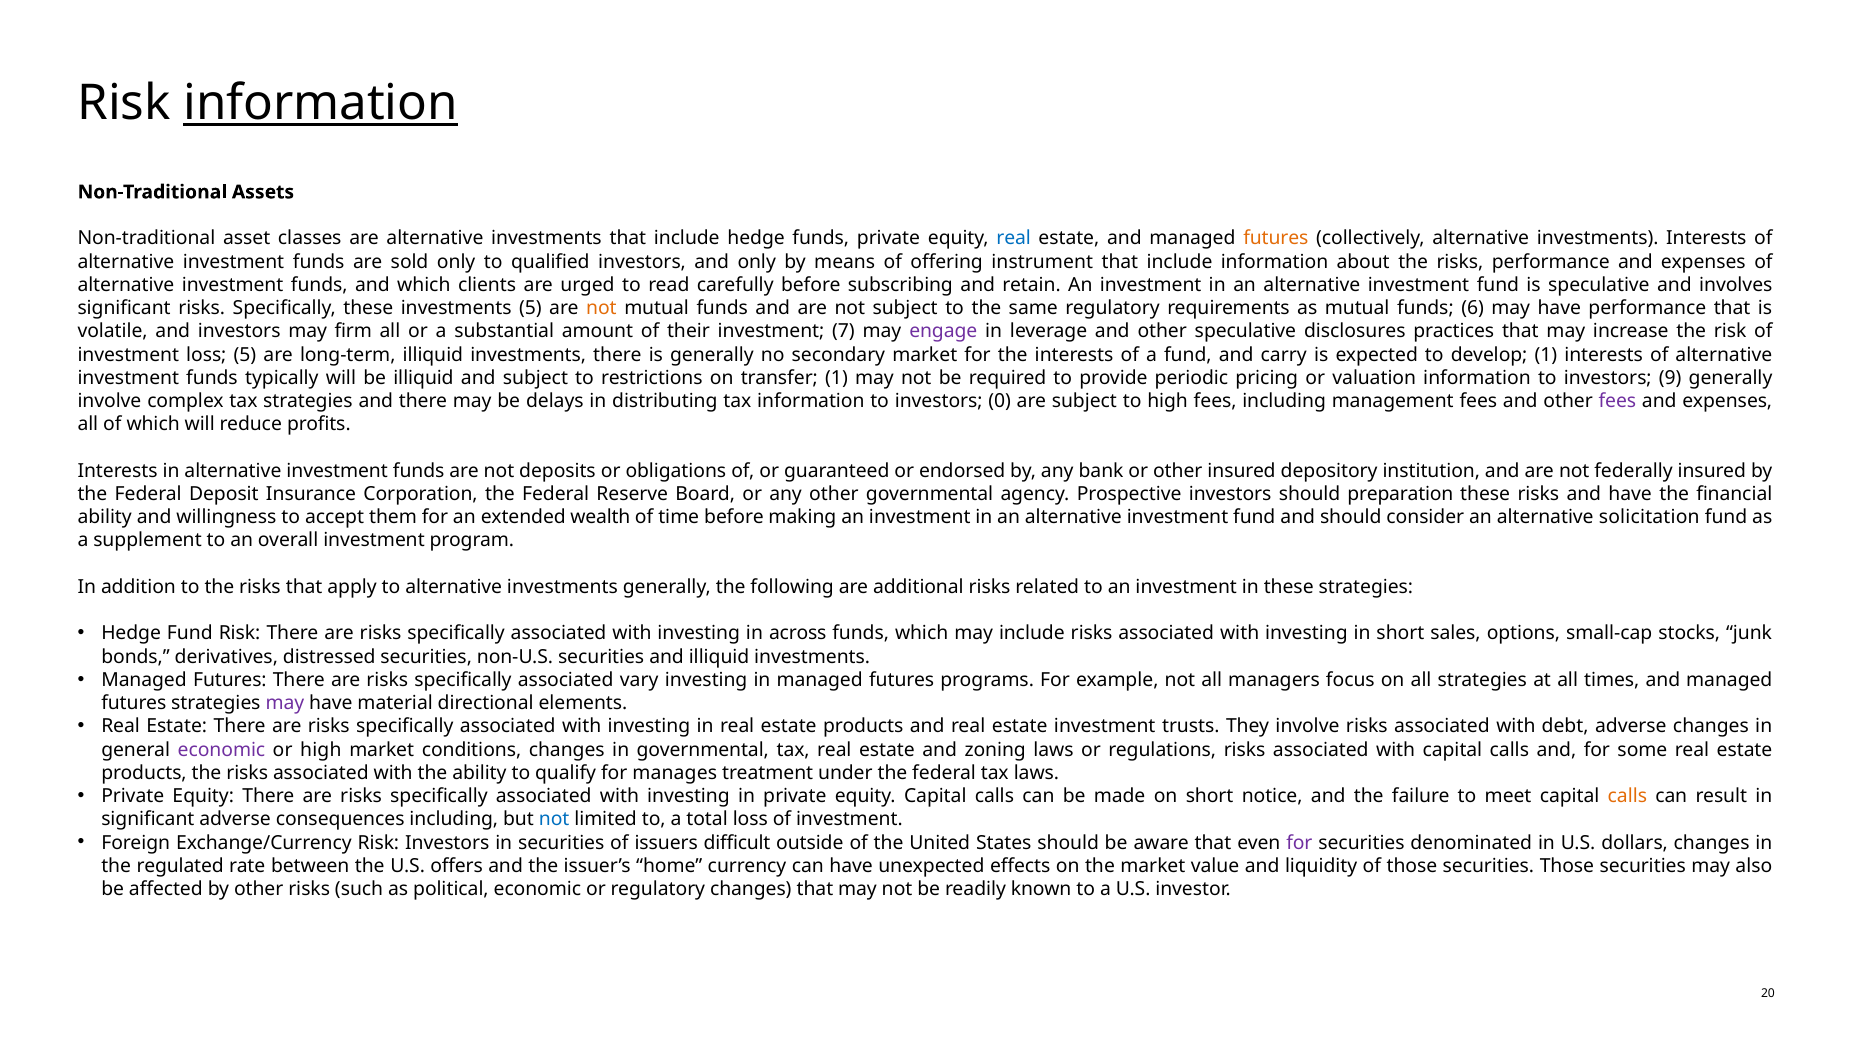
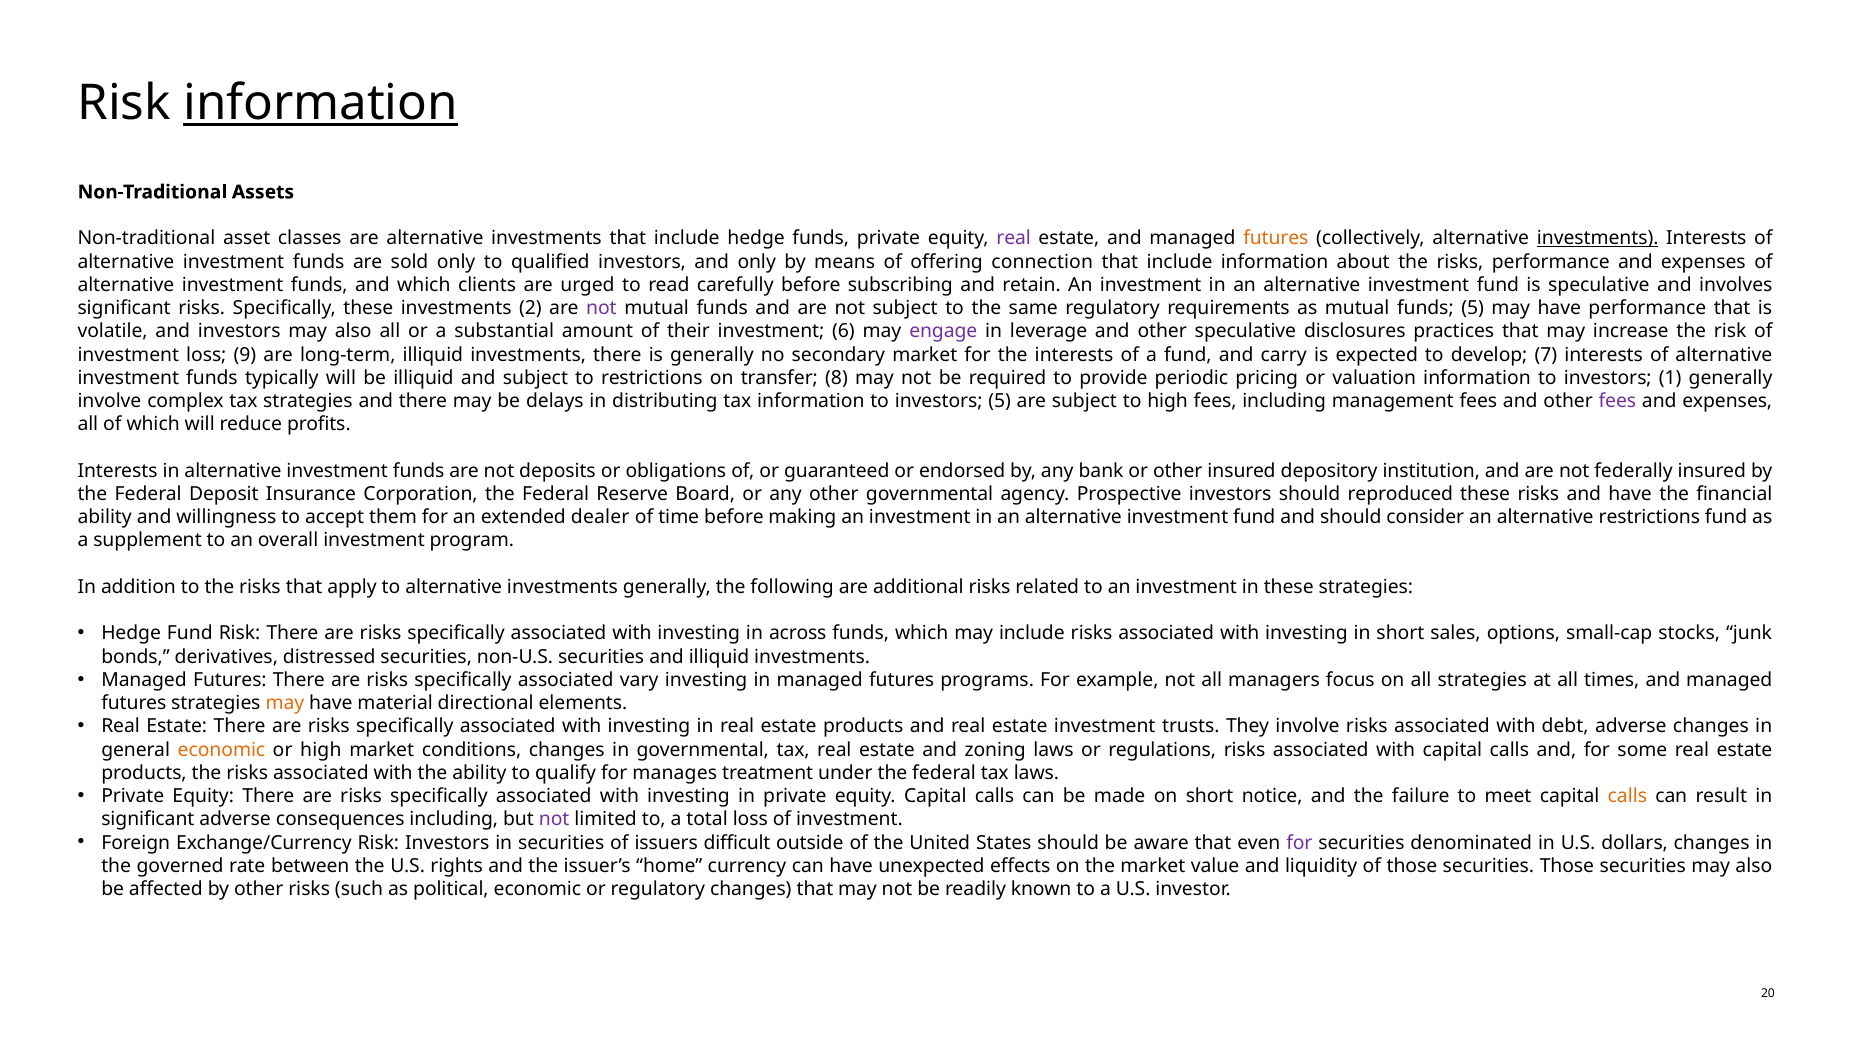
real colour: blue -> purple (1014, 239)
investments underline: none -> present (1598, 239)
instrument: instrument -> connection (1042, 262)
investments 5: 5 -> 2 (530, 308)
not colour: orange -> purple (601, 308)
funds 6: 6 -> 5 (1473, 308)
investors may firm: firm -> also (353, 331)
7: 7 -> 6 (844, 331)
loss 5: 5 -> 9 (245, 355)
develop 1: 1 -> 7 (1546, 355)
transfer 1: 1 -> 8 (837, 378)
9: 9 -> 1 (1670, 378)
investors 0: 0 -> 5 (1000, 401)
preparation: preparation -> reproduced (1400, 494)
wealth: wealth -> dealer (600, 517)
alternative solicitation: solicitation -> restrictions (1649, 517)
may colour: purple -> orange (285, 703)
economic colour: purple -> orange (221, 750)
not colour: blue -> purple (554, 819)
regulated: regulated -> governed (180, 866)
offers: offers -> rights (457, 866)
